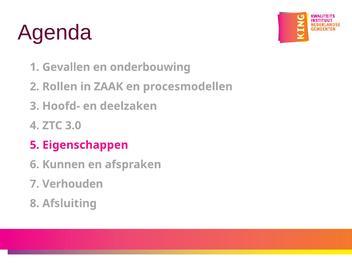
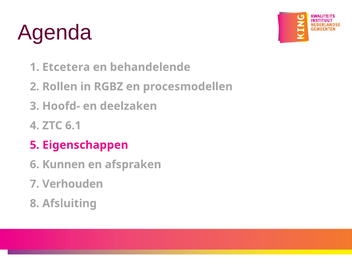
Gevallen: Gevallen -> Etcetera (66, 67)
onderbouwing: onderbouwing -> behandelende (150, 67)
ZAAK: ZAAK -> RGBZ (109, 87)
3.0: 3.0 -> 6.1 (73, 126)
